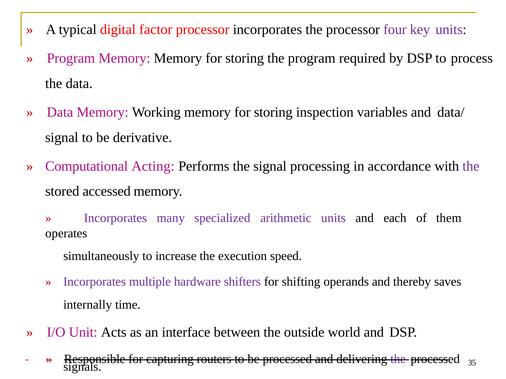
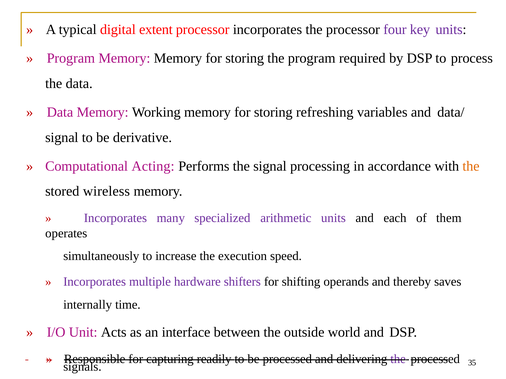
factor: factor -> extent (156, 30)
inspection: inspection -> refreshing (325, 112)
the colour: purple -> orange (471, 166)
accessed: accessed -> wireless (106, 192)
routers: routers -> readily (214, 359)
